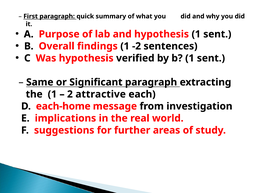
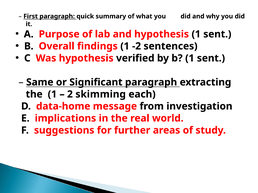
attractive: attractive -> skimming (101, 94)
each-home: each-home -> data-home (63, 107)
